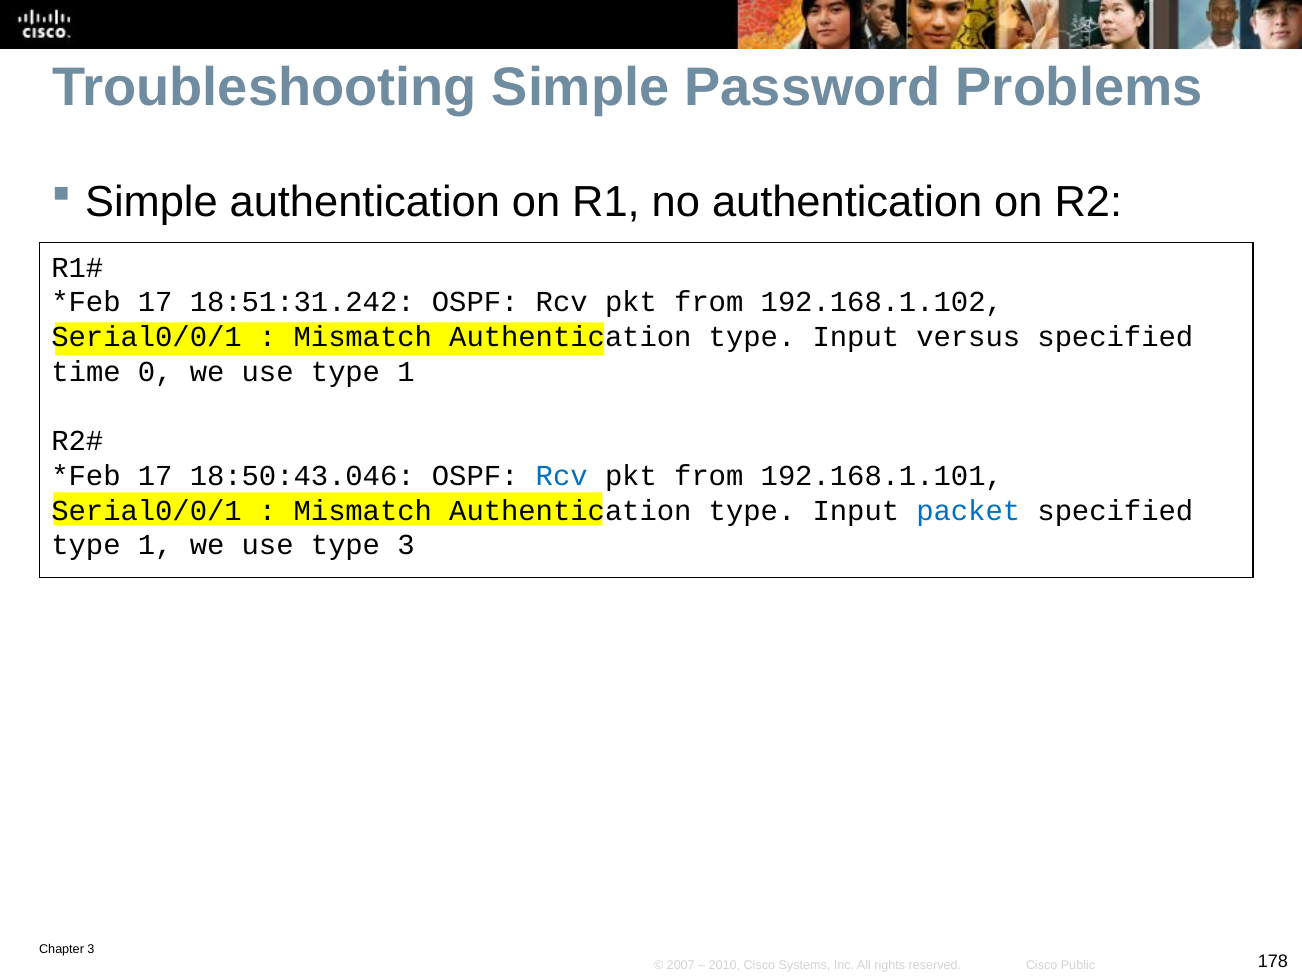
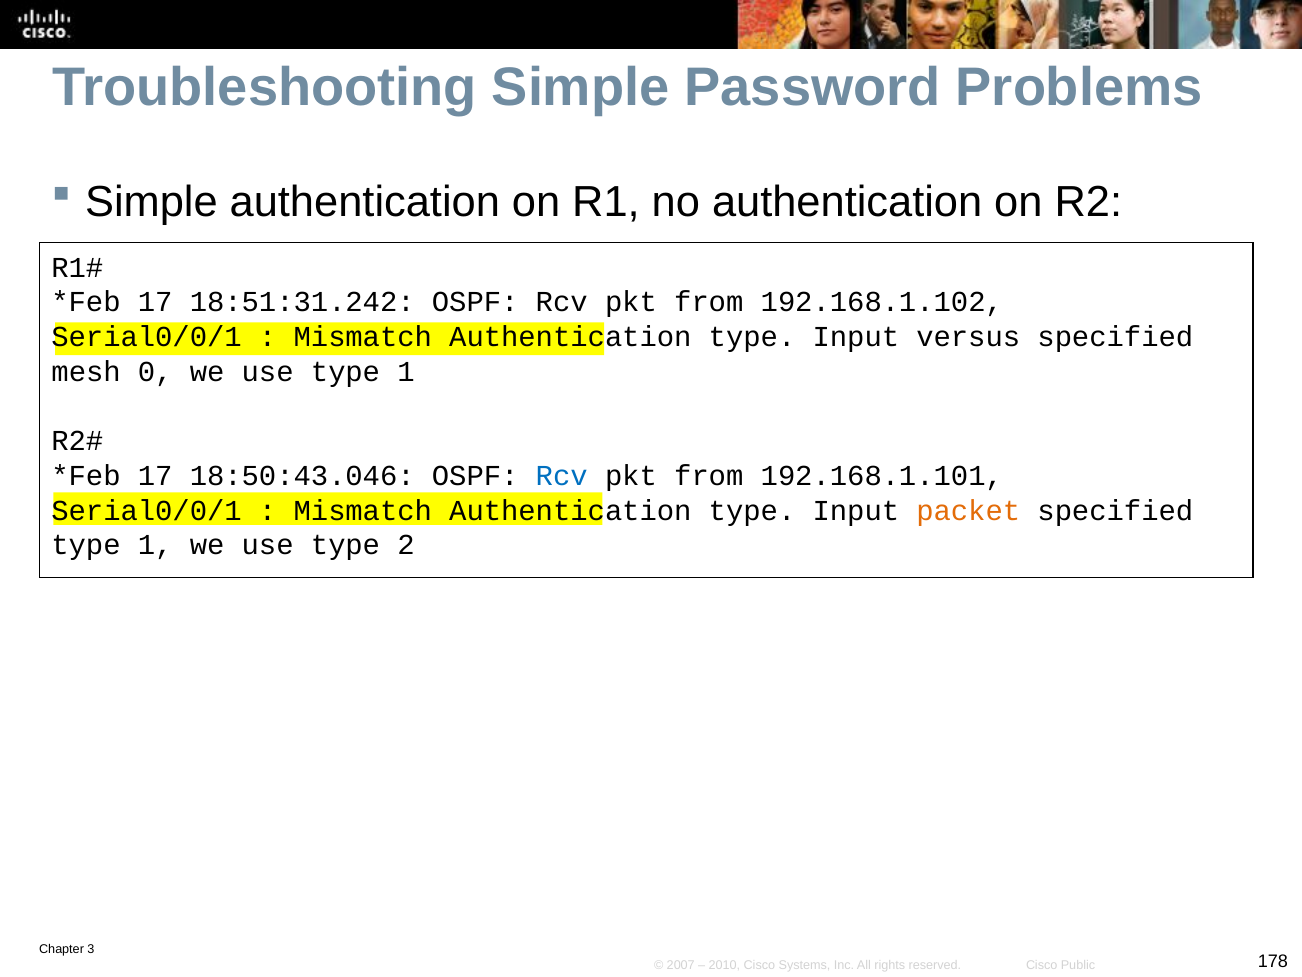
time: time -> mesh (86, 372)
packet colour: blue -> orange (968, 510)
type 3: 3 -> 2 (406, 545)
